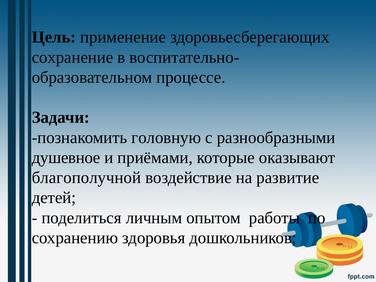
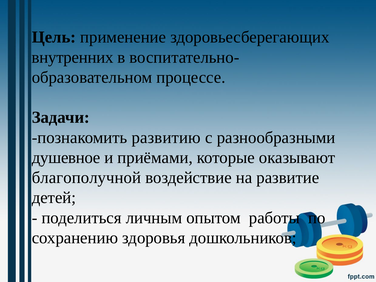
сохранение: сохранение -> внутренних (73, 57)
головную: головную -> развитию (166, 138)
